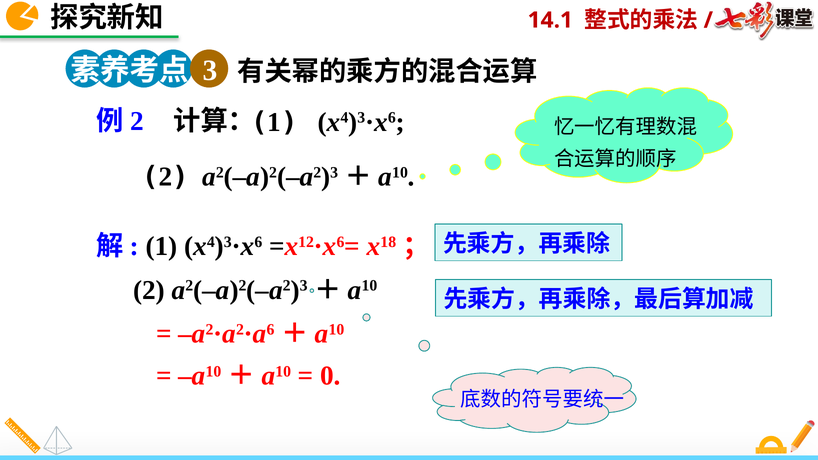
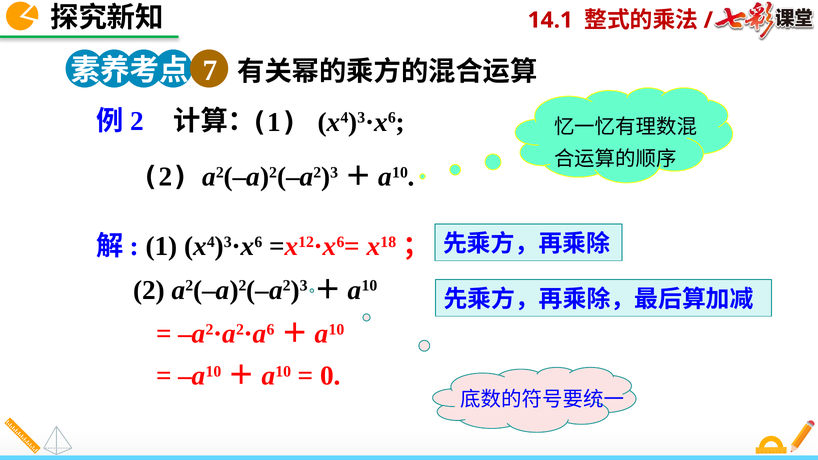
3: 3 -> 7 (210, 70)
